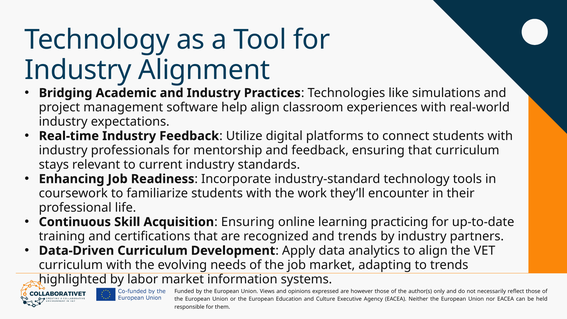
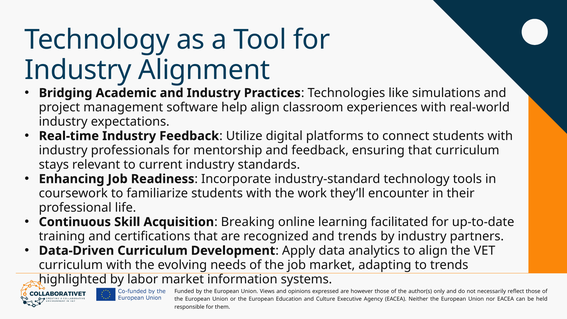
Ensuring: Ensuring -> Breaking (248, 222)
practicing: practicing -> facilitated (399, 222)
